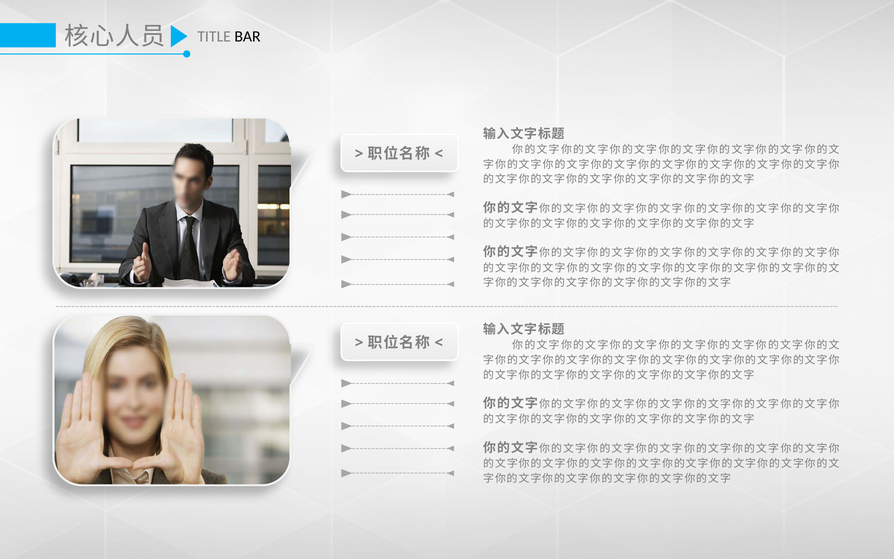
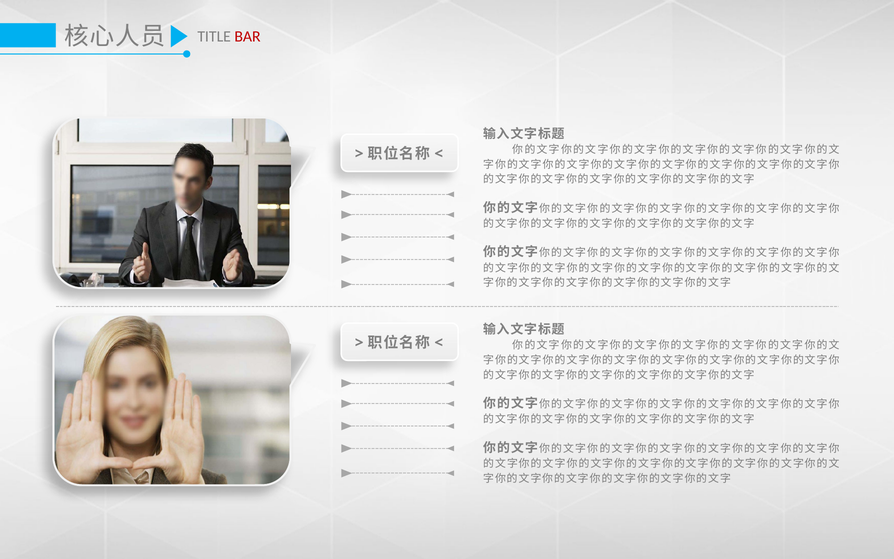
BAR colour: black -> red (247, 36)
